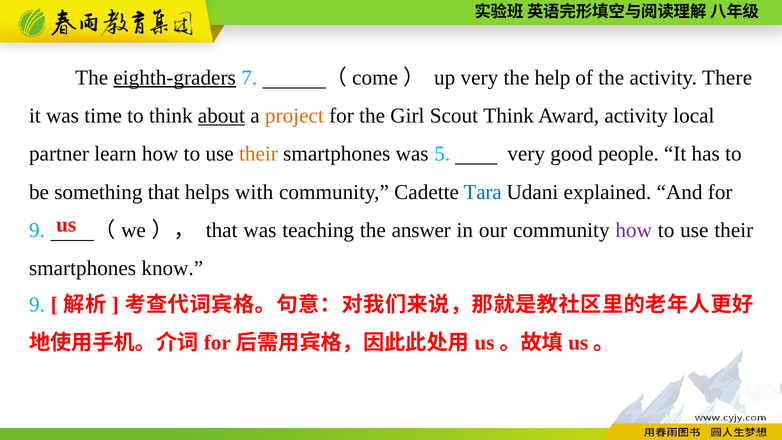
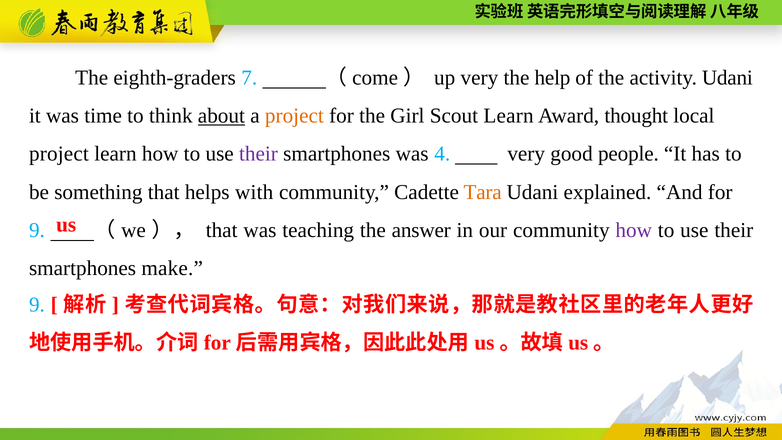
eighth-graders underline: present -> none (175, 78)
activity There: There -> Udani (727, 78)
Scout Think: Think -> Learn (509, 116)
Award activity: activity -> thought (636, 116)
partner: partner -> project (59, 154)
their colour: orange -> purple (258, 154)
5: 5 -> 4 (442, 154)
Tara colour: blue -> orange (483, 192)
know: know -> make (172, 268)
